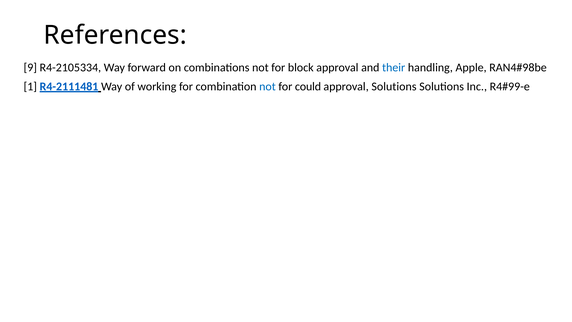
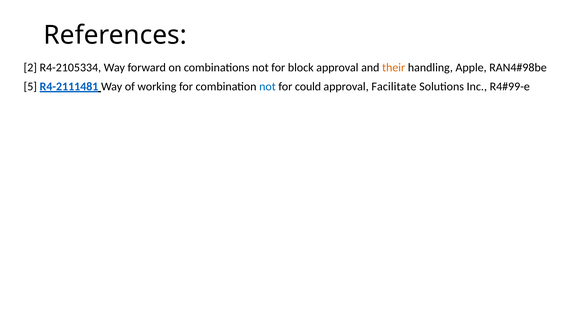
9: 9 -> 2 (30, 67)
their colour: blue -> orange (394, 67)
1: 1 -> 5 (30, 86)
approval Solutions: Solutions -> Facilitate (394, 86)
